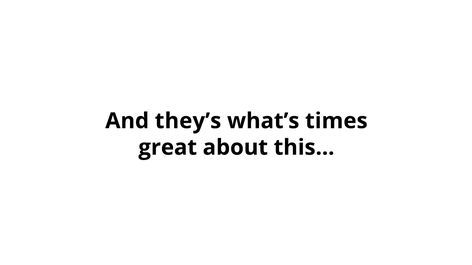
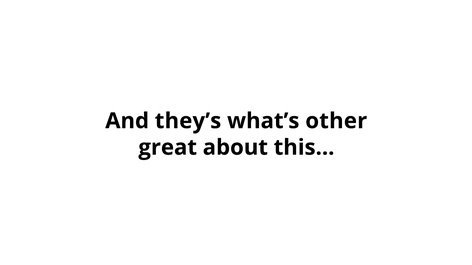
times: times -> other (336, 121)
